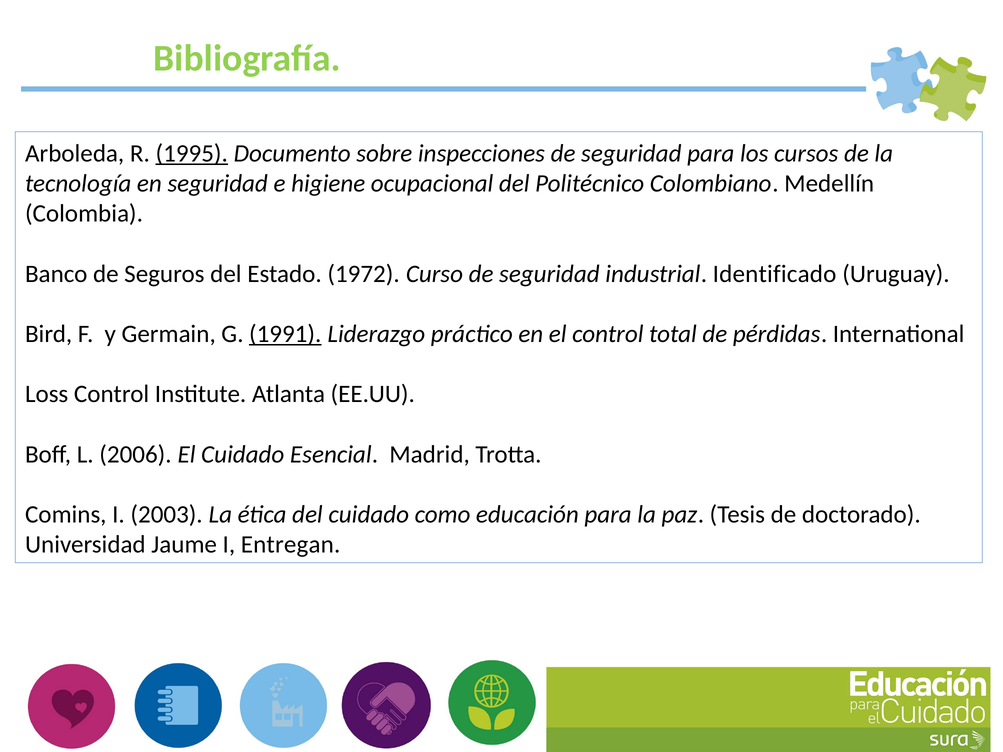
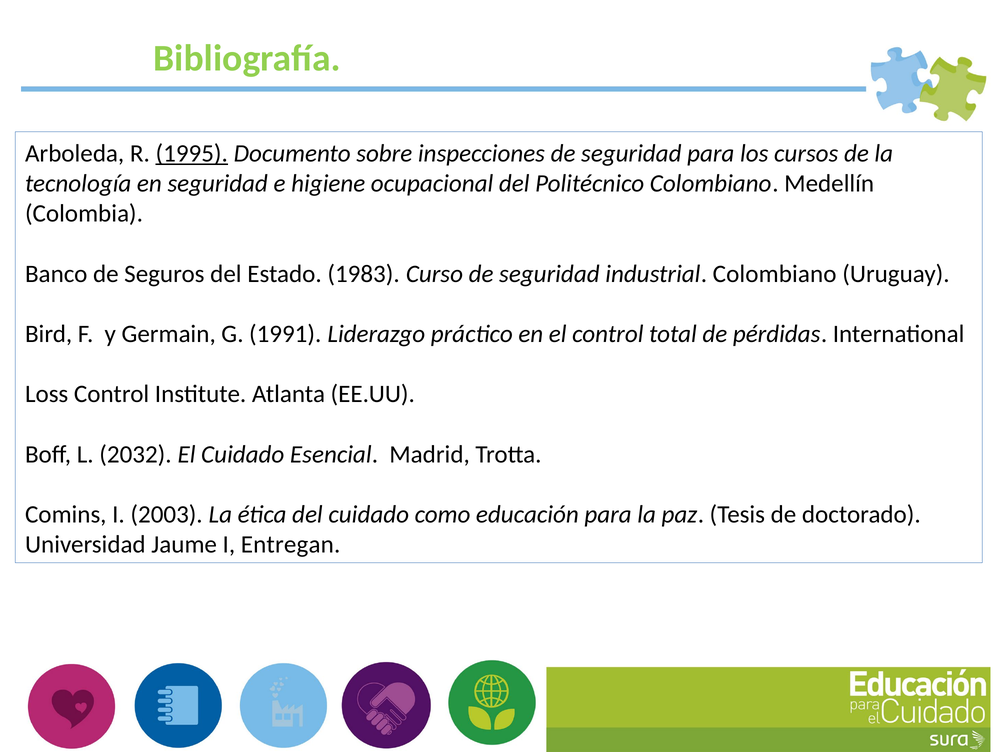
1972: 1972 -> 1983 (364, 274)
industrial Identificado: Identificado -> Colombiano (775, 274)
1991 underline: present -> none (285, 334)
2006: 2006 -> 2032 (135, 454)
